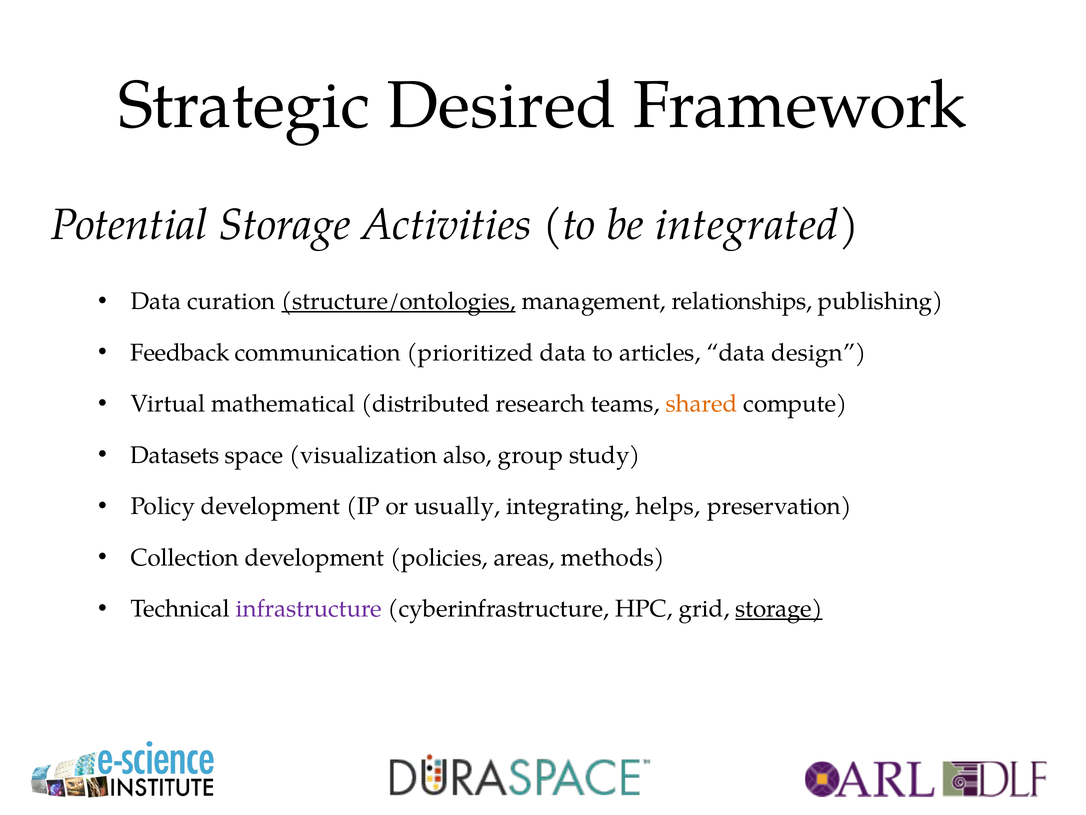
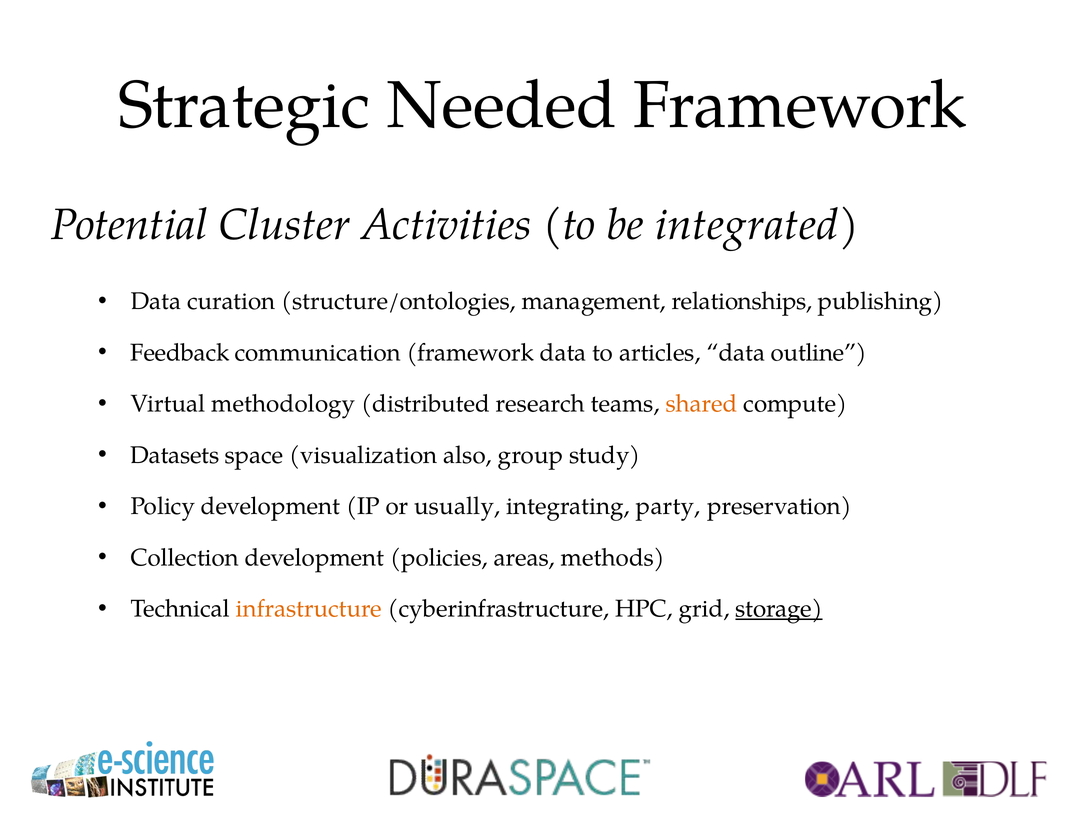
Desired: Desired -> Needed (502, 105)
Potential Storage: Storage -> Cluster (285, 225)
structure/ontologies underline: present -> none (399, 301)
communication prioritized: prioritized -> framework (470, 353)
design: design -> outline (819, 353)
mathematical: mathematical -> methodology (283, 404)
helps: helps -> party (668, 506)
infrastructure colour: purple -> orange (309, 609)
